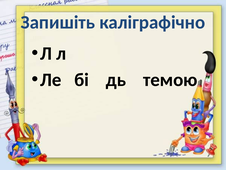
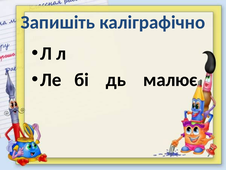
темою: темою -> малює (170, 80)
